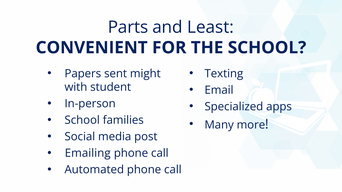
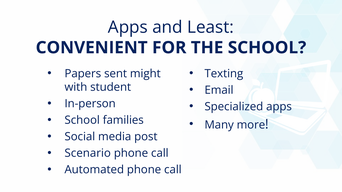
Parts: Parts -> Apps (128, 27)
Emailing: Emailing -> Scenario (88, 153)
